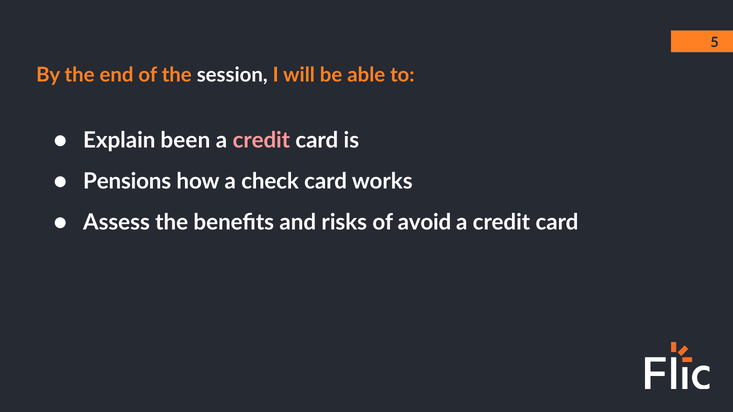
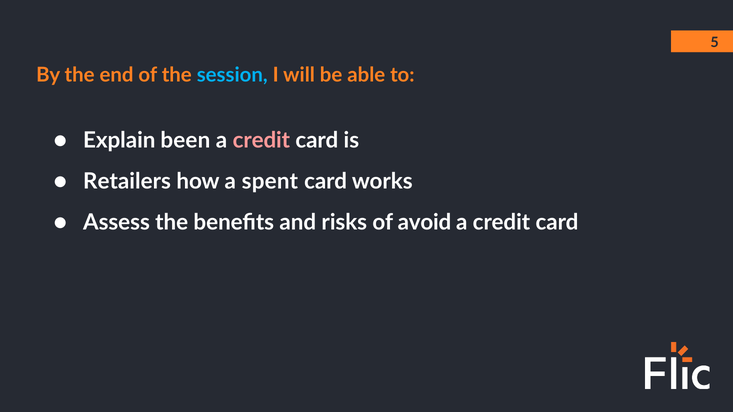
session colour: white -> light blue (232, 75)
Pensions: Pensions -> Retailers (127, 182)
check: check -> spent (270, 182)
